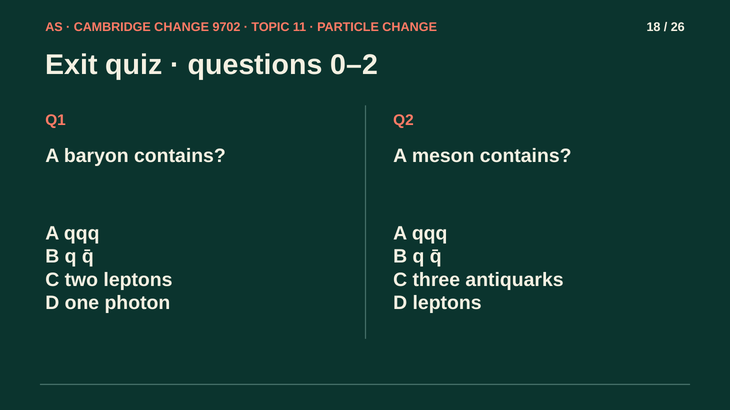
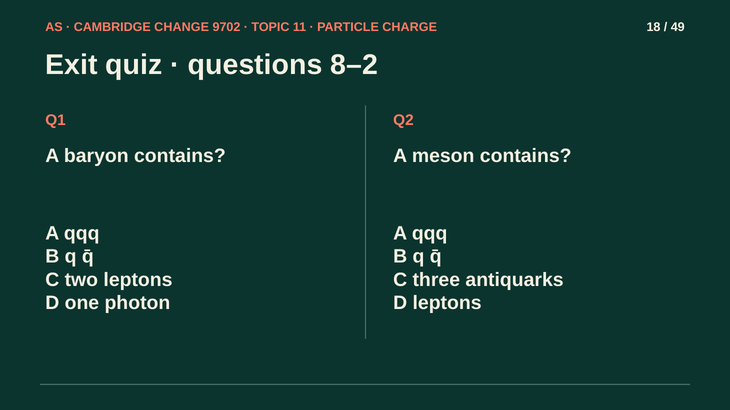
PARTICLE CHANGE: CHANGE -> CHARGE (410, 27)
26: 26 -> 49 (678, 27)
0–2: 0–2 -> 8–2 (354, 65)
